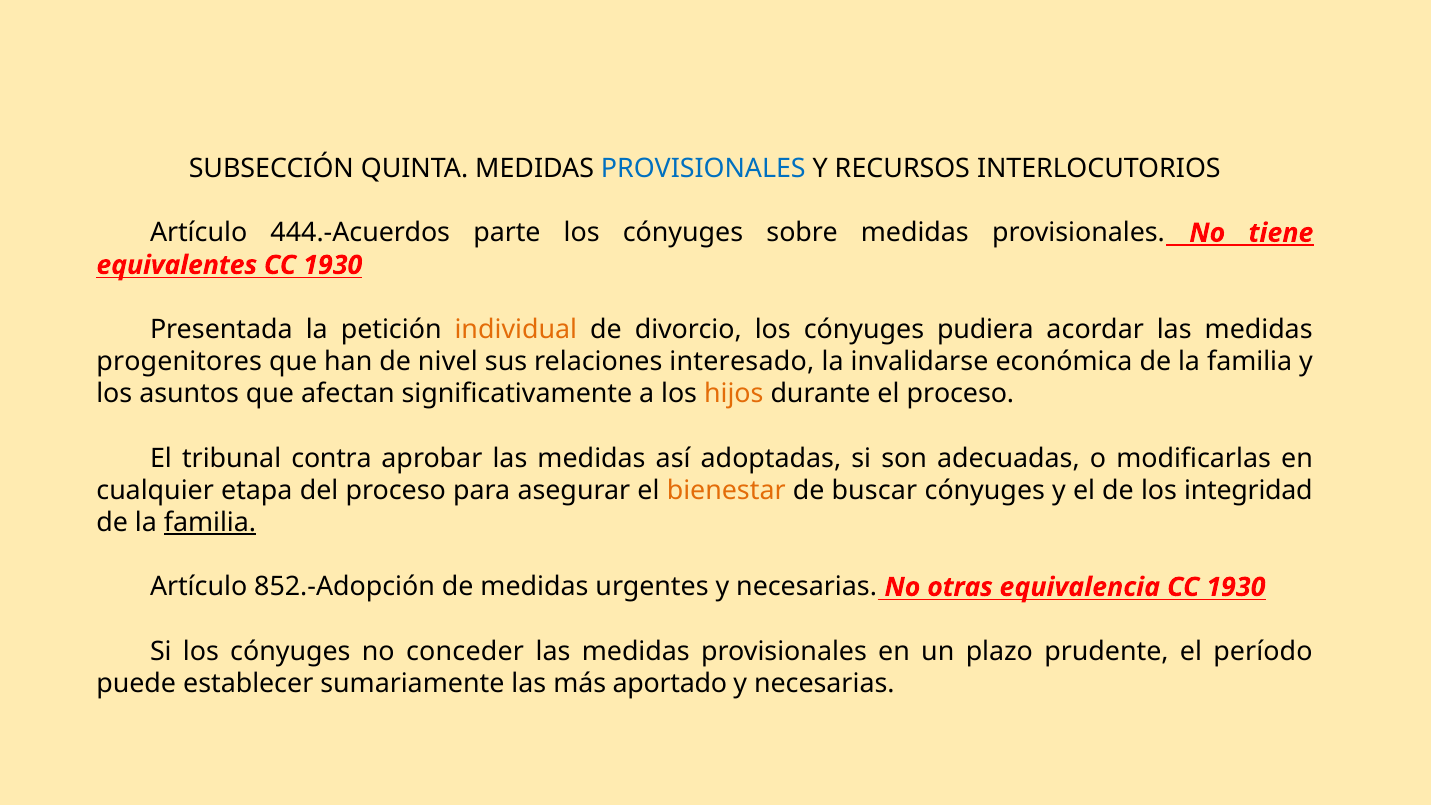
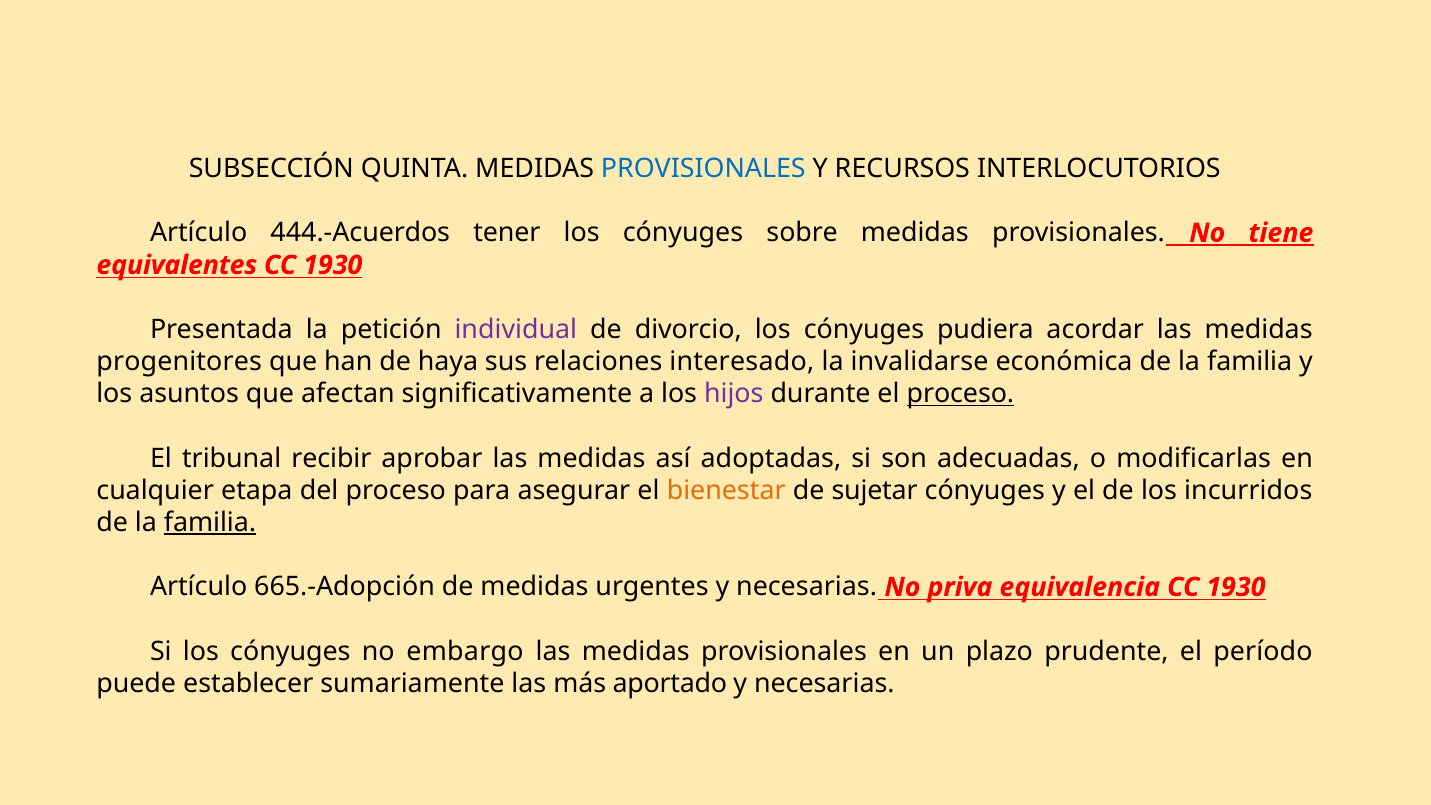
parte: parte -> tener (507, 233)
individual colour: orange -> purple (516, 330)
nivel: nivel -> haya (448, 362)
hijos colour: orange -> purple (734, 394)
proceso underline: none -> present (960, 394)
contra: contra -> recibir (331, 458)
buscar: buscar -> sujetar (875, 490)
integridad: integridad -> incurridos (1248, 490)
852.-Adopción: 852.-Adopción -> 665.-Adopción (345, 587)
otras: otras -> priva (960, 587)
conceder: conceder -> embargo (465, 651)
